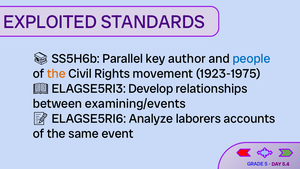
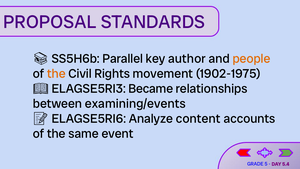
EXPLOITED: EXPLOITED -> PROPOSAL (50, 22)
people colour: blue -> orange (251, 59)
1923-1975: 1923-1975 -> 1902-1975 (228, 74)
Develop: Develop -> Became (151, 89)
laborers: laborers -> content (198, 119)
